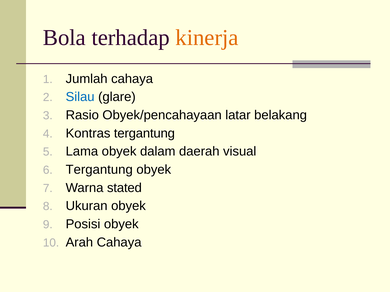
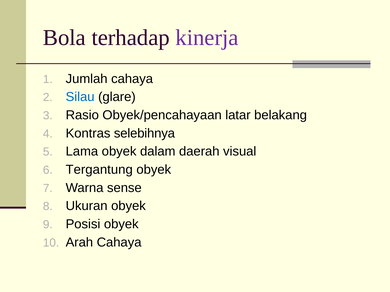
kinerja colour: orange -> purple (207, 38)
Kontras tergantung: tergantung -> selebihnya (144, 133)
stated: stated -> sense (124, 188)
